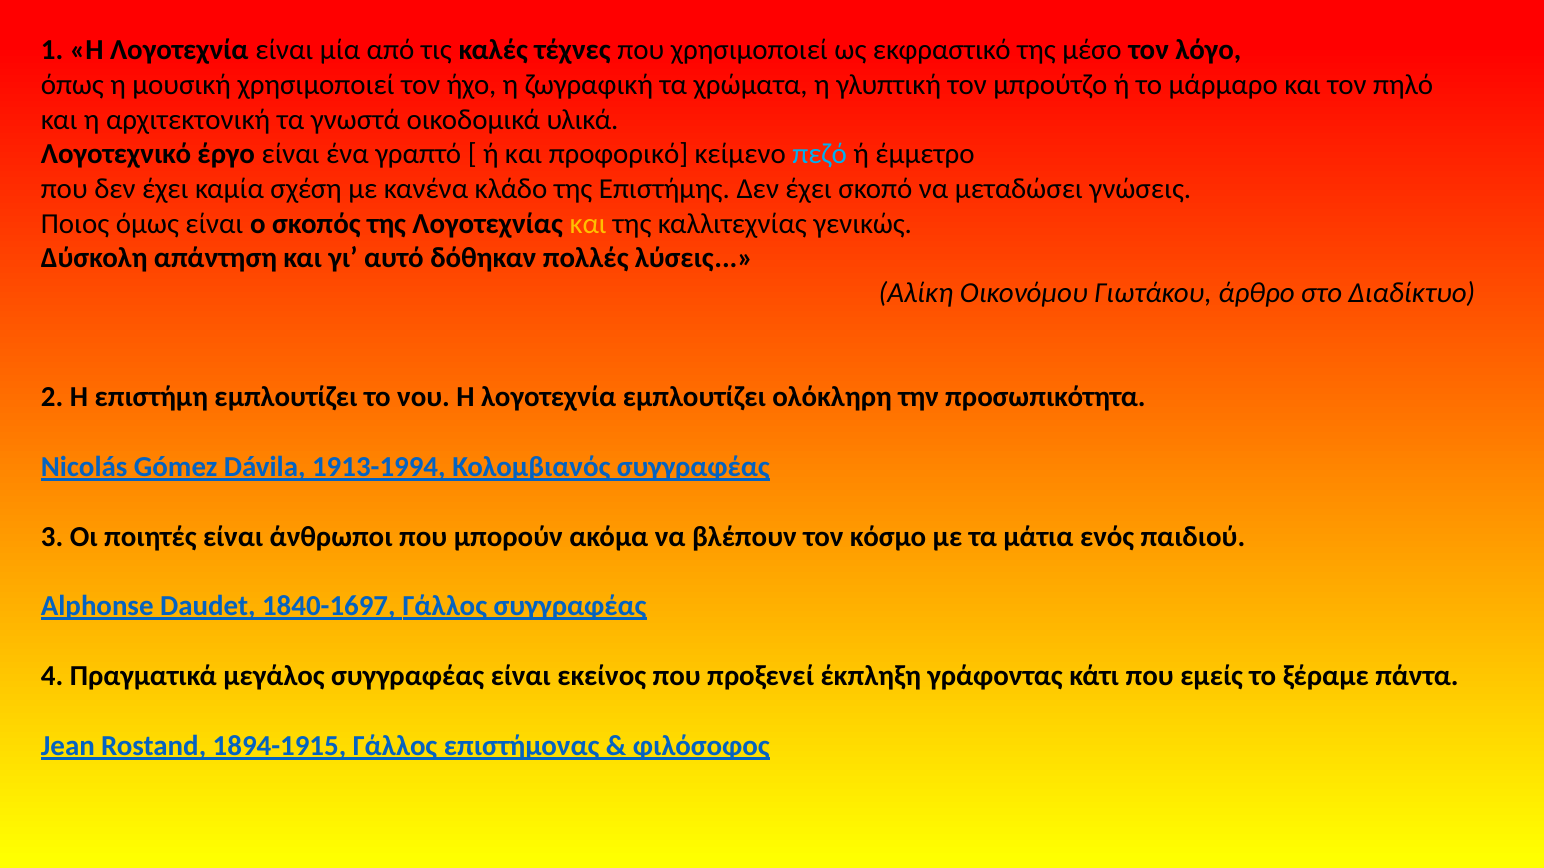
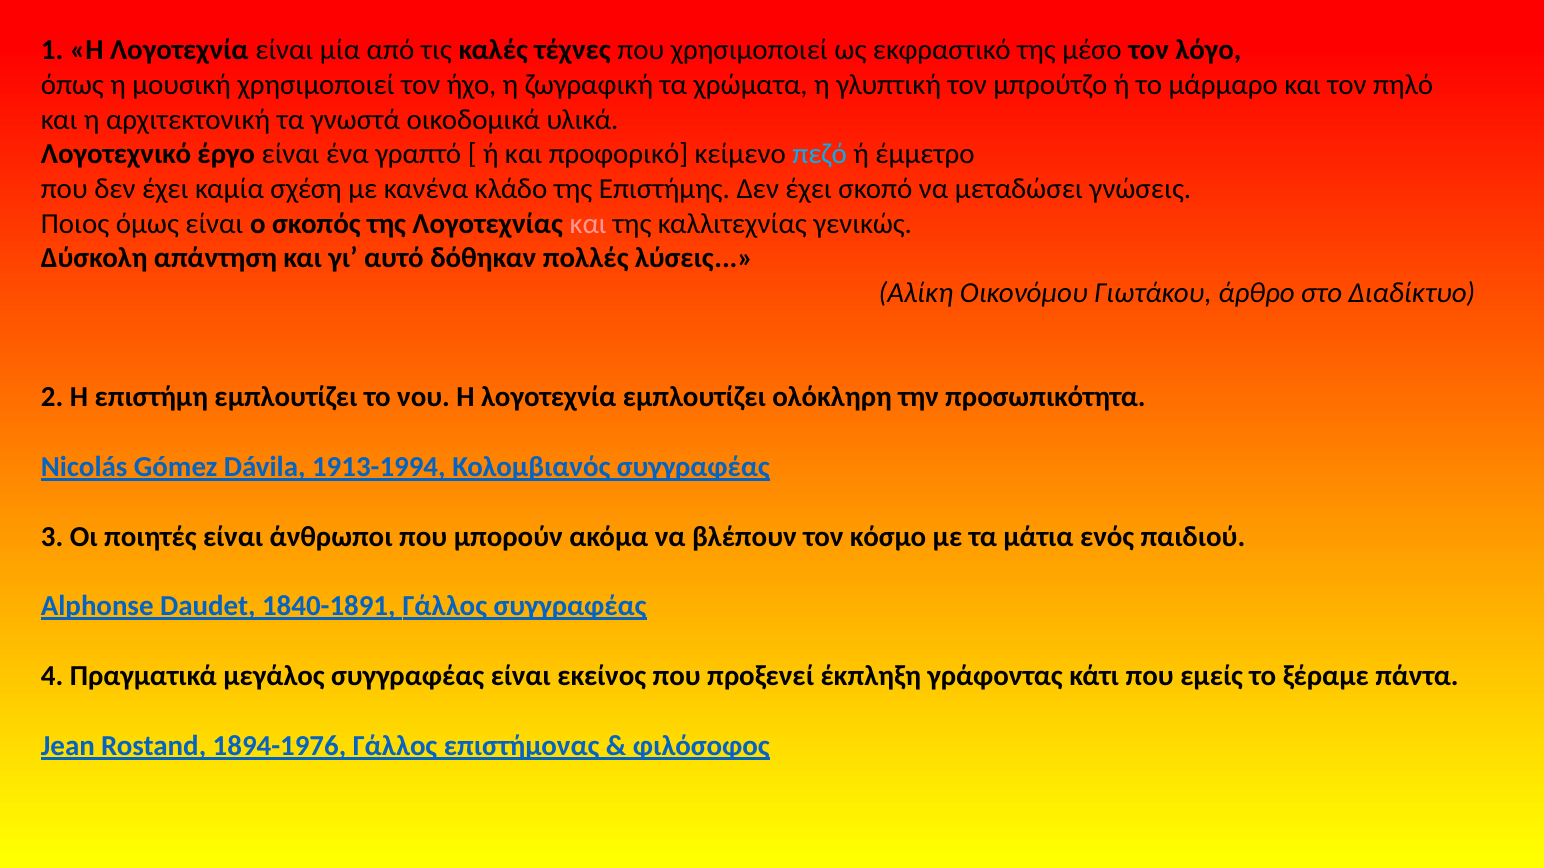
και colour: yellow -> pink (588, 224)
1840-1697: 1840-1697 -> 1840-1891 (329, 607)
1894-1915: 1894-1915 -> 1894-1976 (279, 746)
